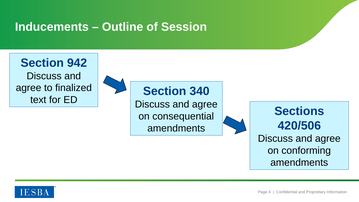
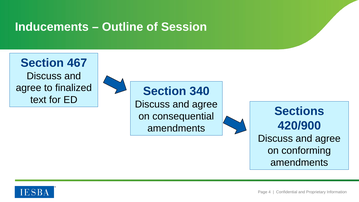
942: 942 -> 467 (77, 63)
420/506: 420/506 -> 420/900 (299, 126)
